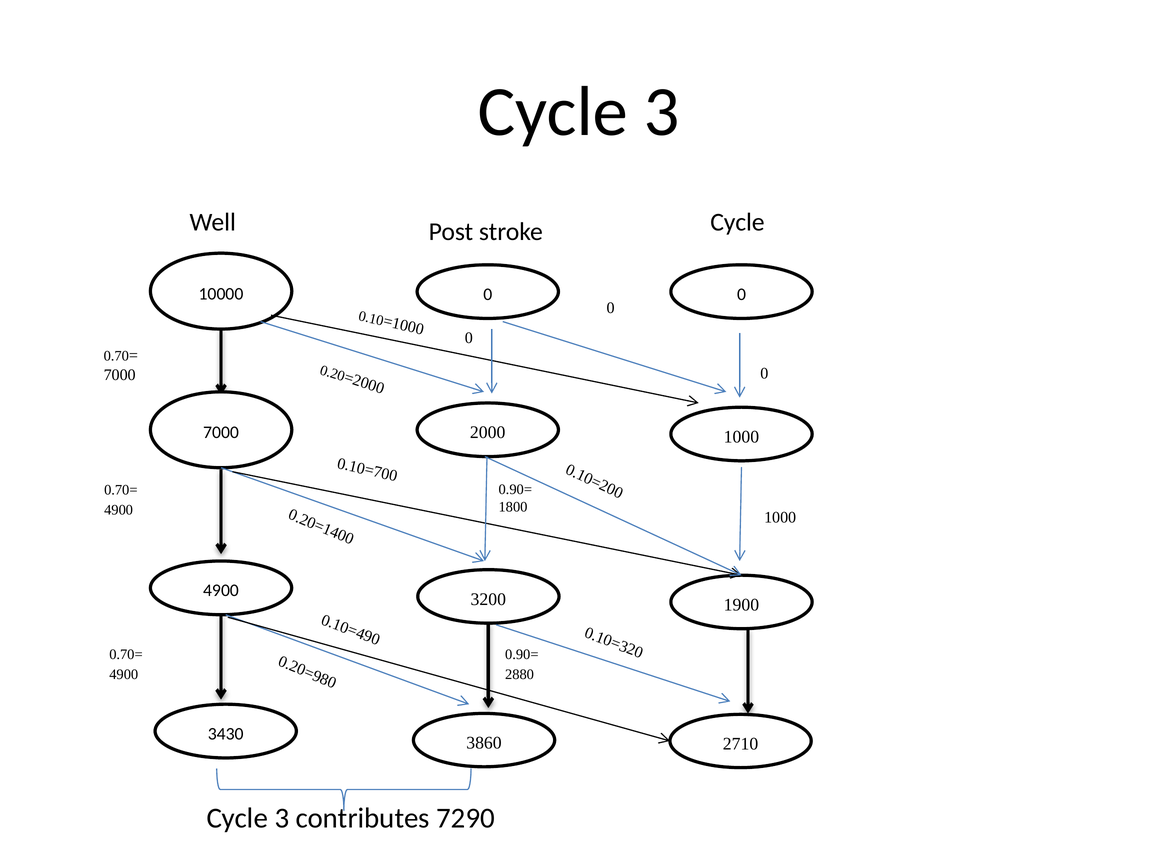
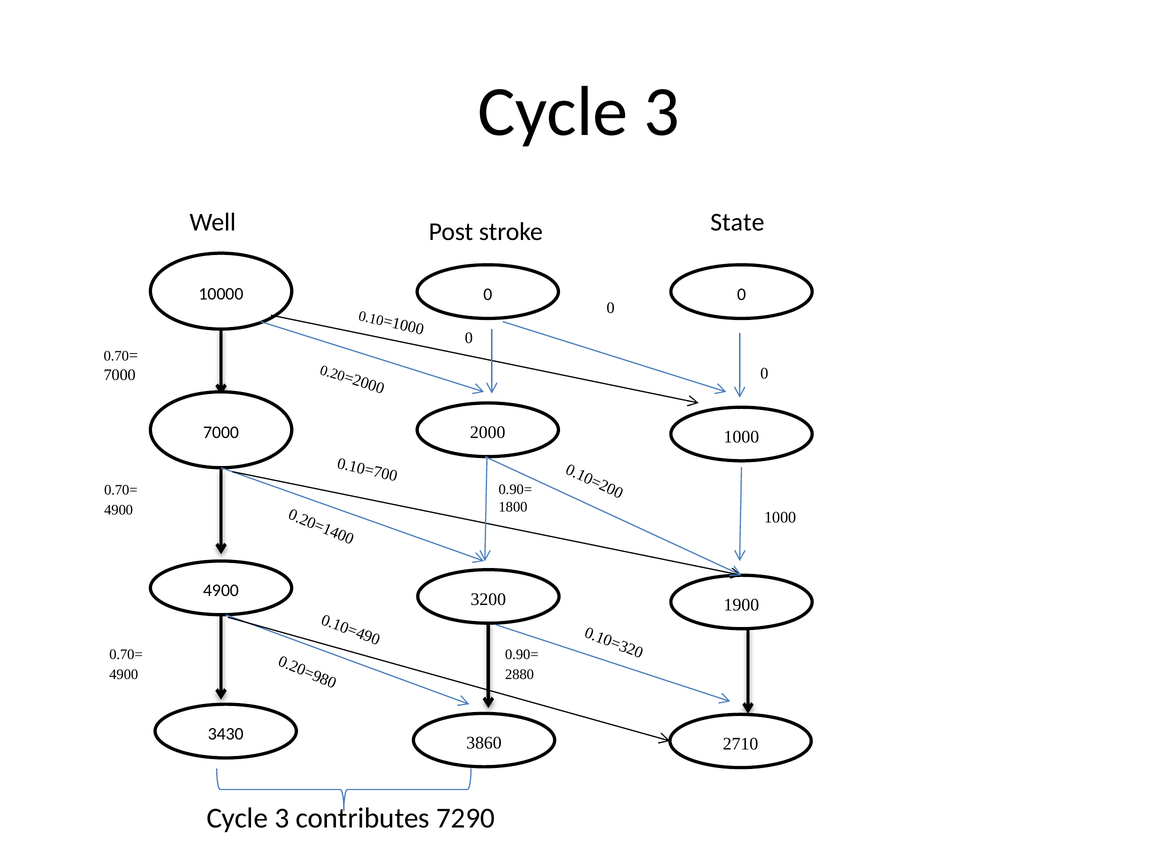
Cycle: Cycle -> State (737, 222)
